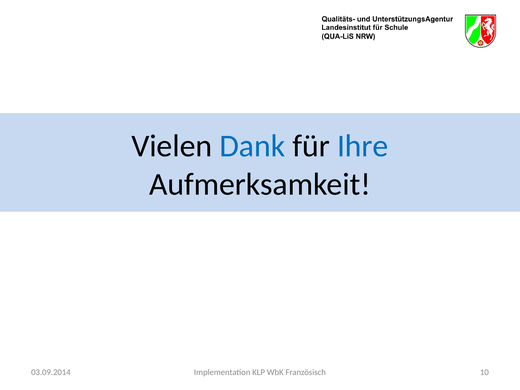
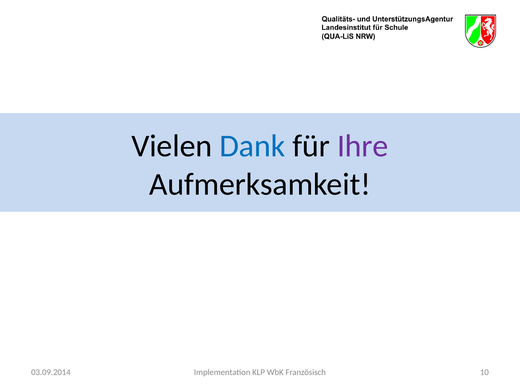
Ihre colour: blue -> purple (363, 146)
